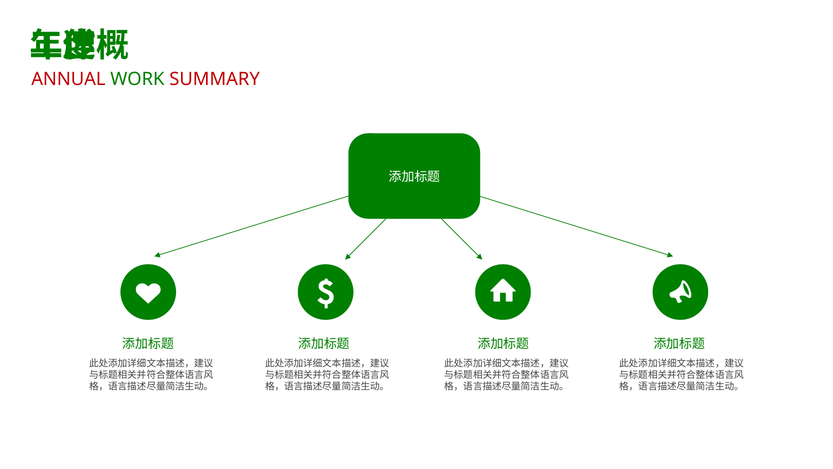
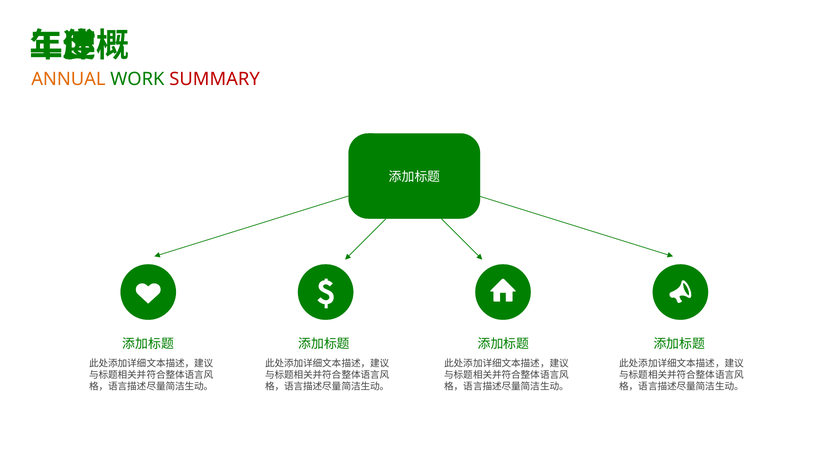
ANNUAL colour: red -> orange (68, 79)
